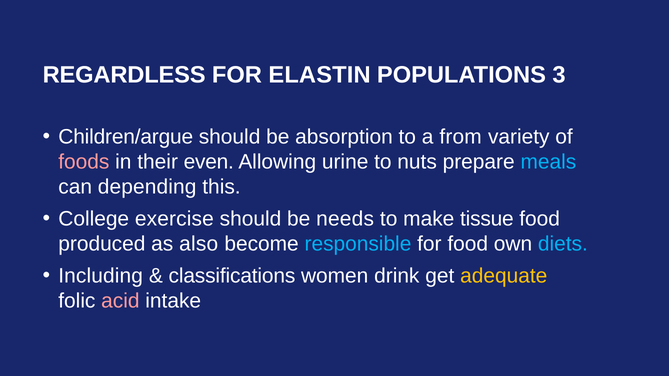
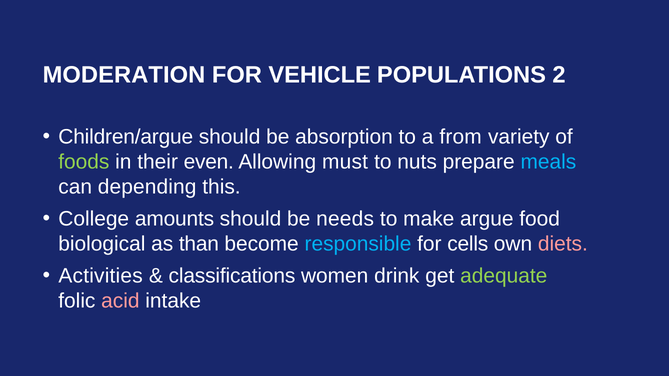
REGARDLESS: REGARDLESS -> MODERATION (124, 75)
ELASTIN: ELASTIN -> VEHICLE (320, 75)
3: 3 -> 2 (559, 75)
foods colour: pink -> light green (84, 162)
urine: urine -> must (345, 162)
exercise: exercise -> amounts (175, 219)
tissue: tissue -> argue (487, 219)
produced: produced -> biological (102, 244)
also: also -> than (199, 244)
for food: food -> cells (468, 244)
diets colour: light blue -> pink (563, 244)
Including: Including -> Activities (101, 276)
adequate colour: yellow -> light green (504, 276)
